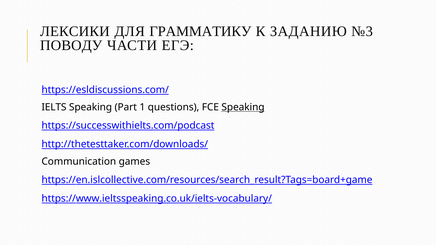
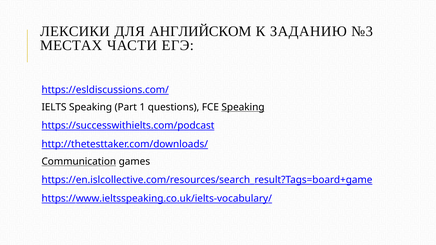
ГРАММАТИКУ: ГРАММАТИКУ -> АНГЛИЙСКОМ (200, 31)
ПОВОДУ: ПОВОДУ -> МЕСТАХ (71, 45)
Communication underline: none -> present (79, 162)
